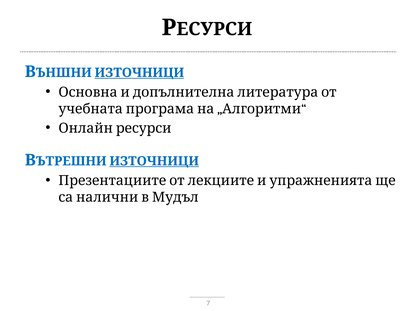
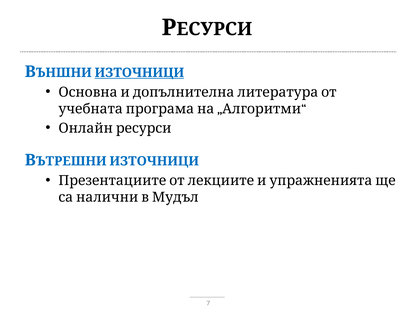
ИЗТОЧНИЦИ underline: present -> none (154, 161)
